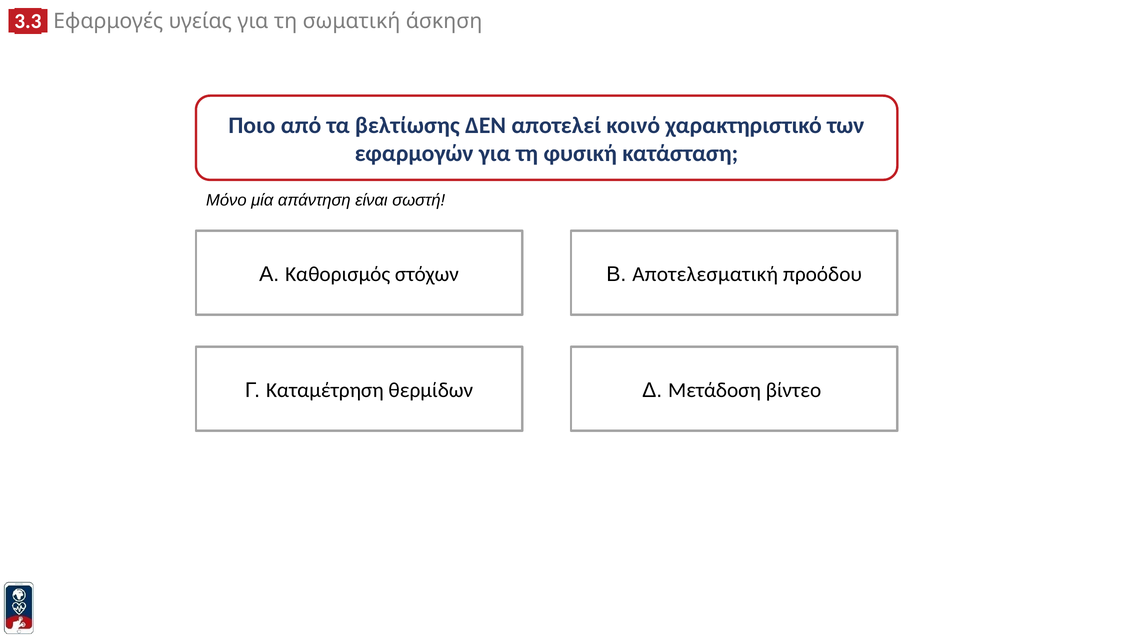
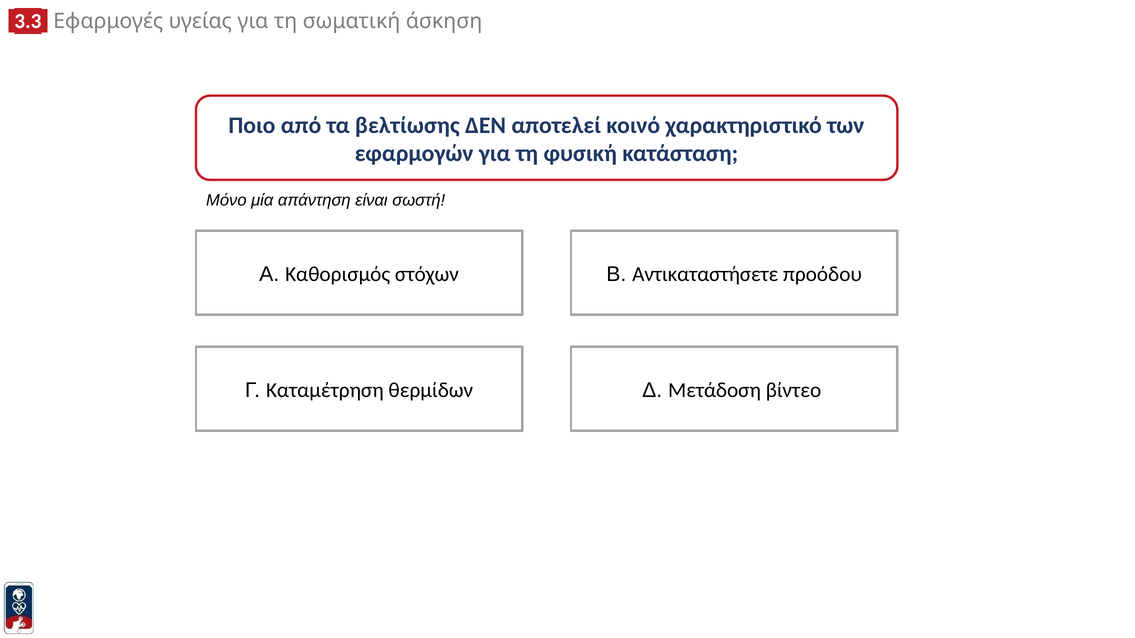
Αποτελεσματική: Αποτελεσματική -> Αντικαταστήσετε (705, 274)
